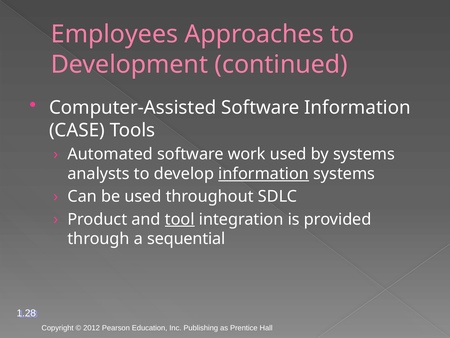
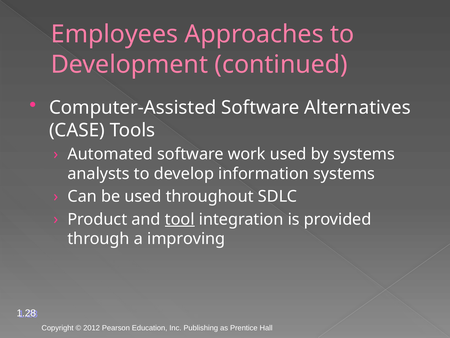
Software Information: Information -> Alternatives (357, 107)
information underline: present -> none (264, 174)
sequential: sequential -> improving (186, 238)
